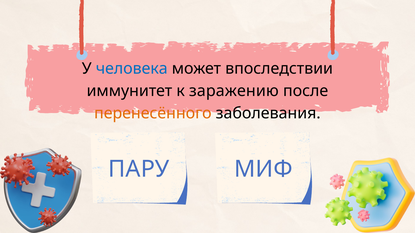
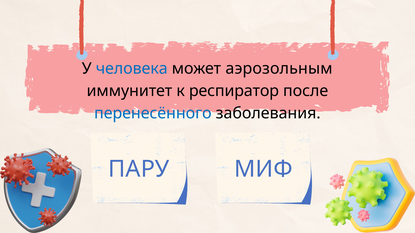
впоследствии: впоследствии -> аэрозольным (279, 69)
заражению: заражению -> респиратор (234, 91)
перенесённого colour: orange -> blue (153, 113)
